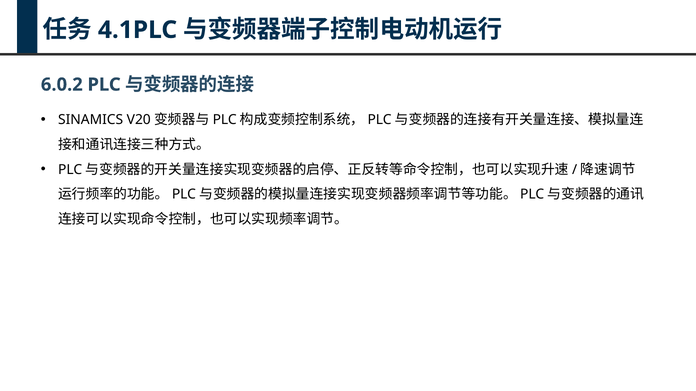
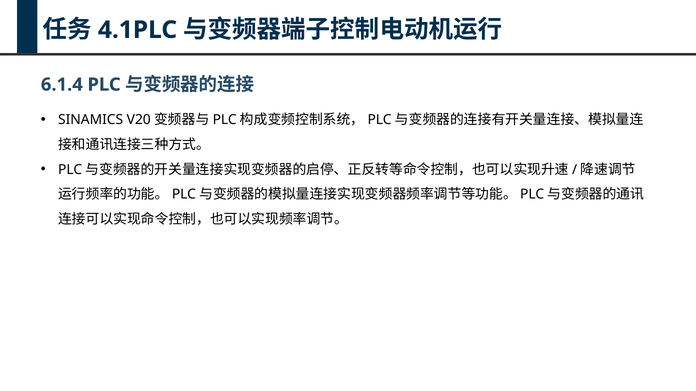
6.0.2: 6.0.2 -> 6.1.4 (62, 85)
